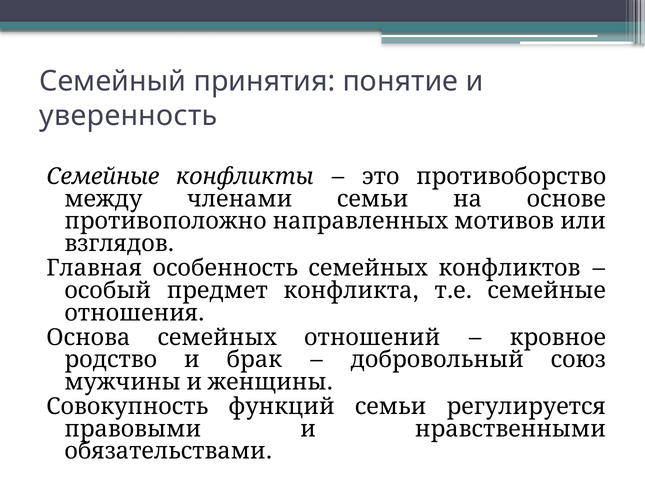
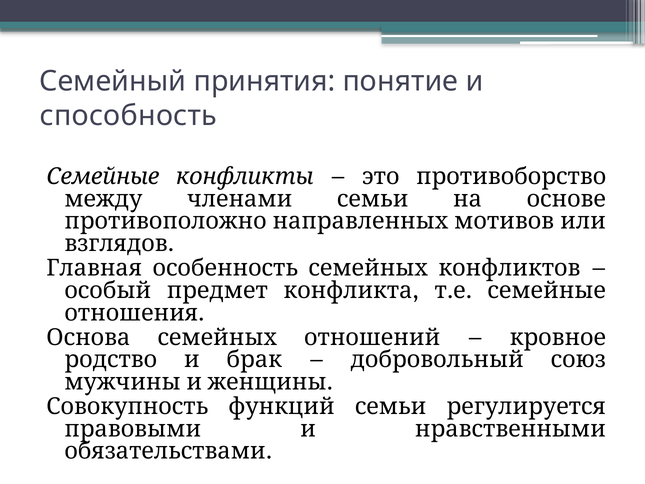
уверенность: уверенность -> способность (128, 116)
